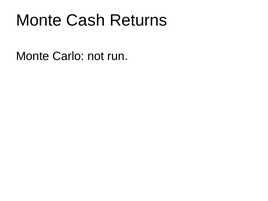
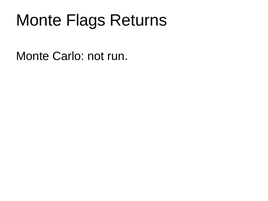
Cash: Cash -> Flags (86, 20)
